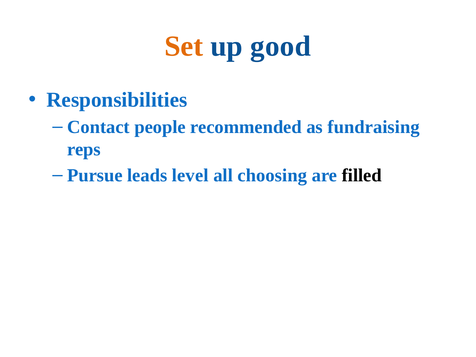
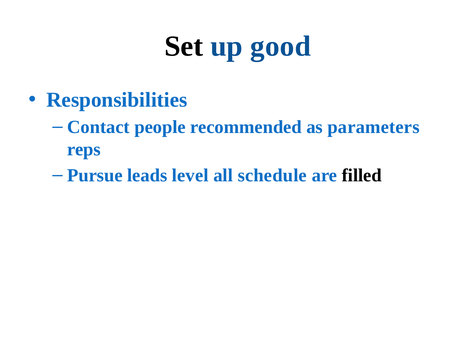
Set colour: orange -> black (184, 46)
fundraising: fundraising -> parameters (374, 127)
choosing: choosing -> schedule (272, 175)
